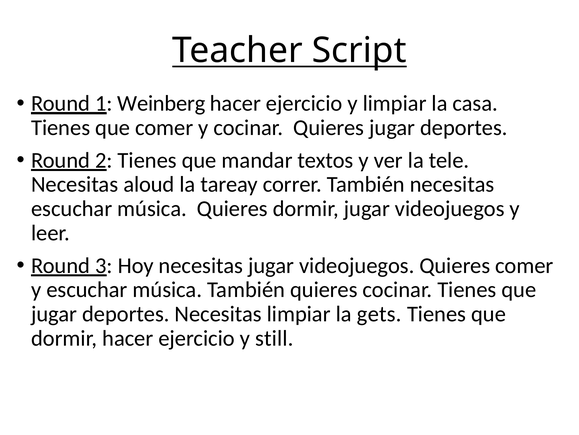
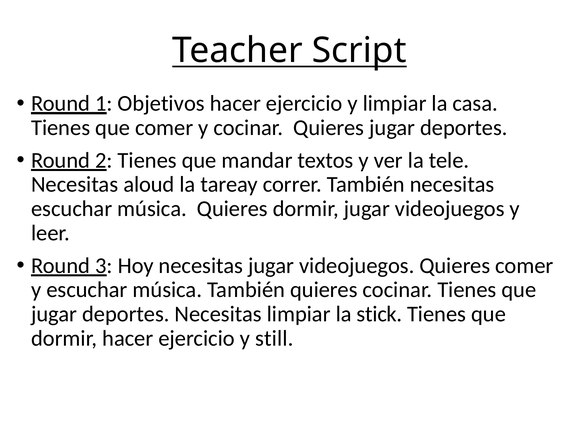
Weinberg: Weinberg -> Objetivos (161, 103)
gets: gets -> stick (379, 314)
